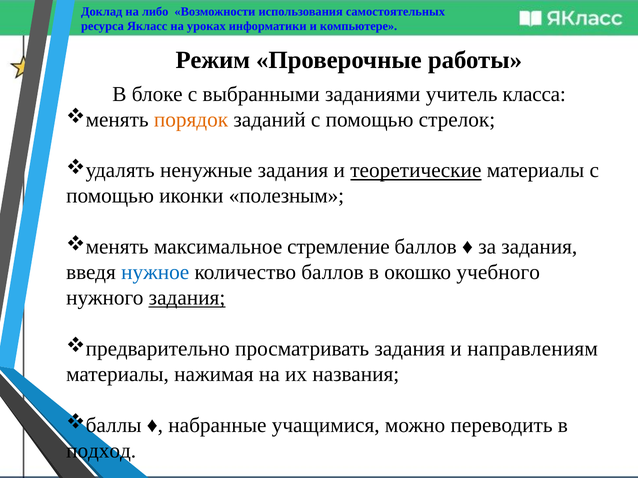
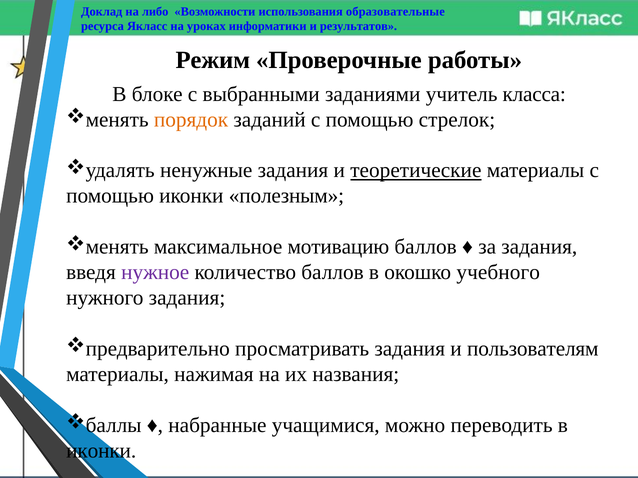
самостоятельных: самостоятельных -> образовательные (395, 11)
компьютере: компьютере -> результатов (359, 26)
стремление: стремление -> мотивацию (338, 247)
нужное colour: blue -> purple (155, 273)
задания underline: present -> none (187, 298)
направлениям: направлениям -> пользователям (533, 349)
подход: подход -> иконки (101, 451)
